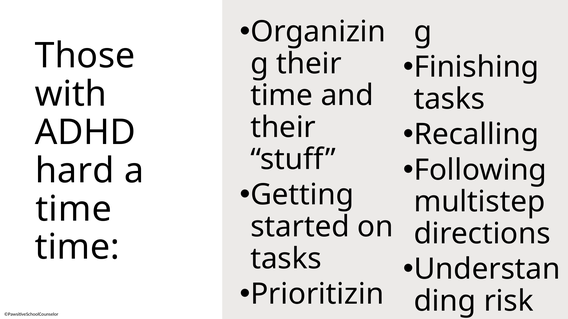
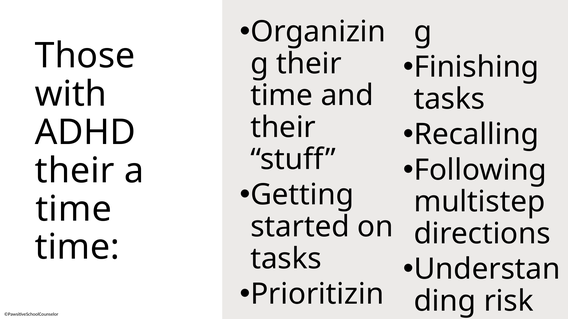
hard: hard -> their (75, 171)
